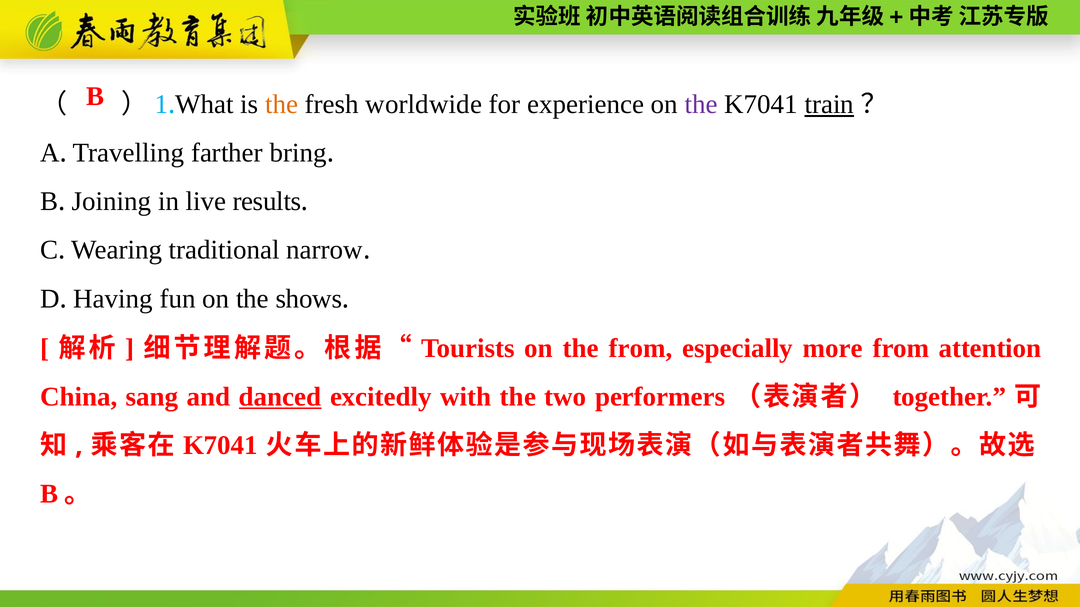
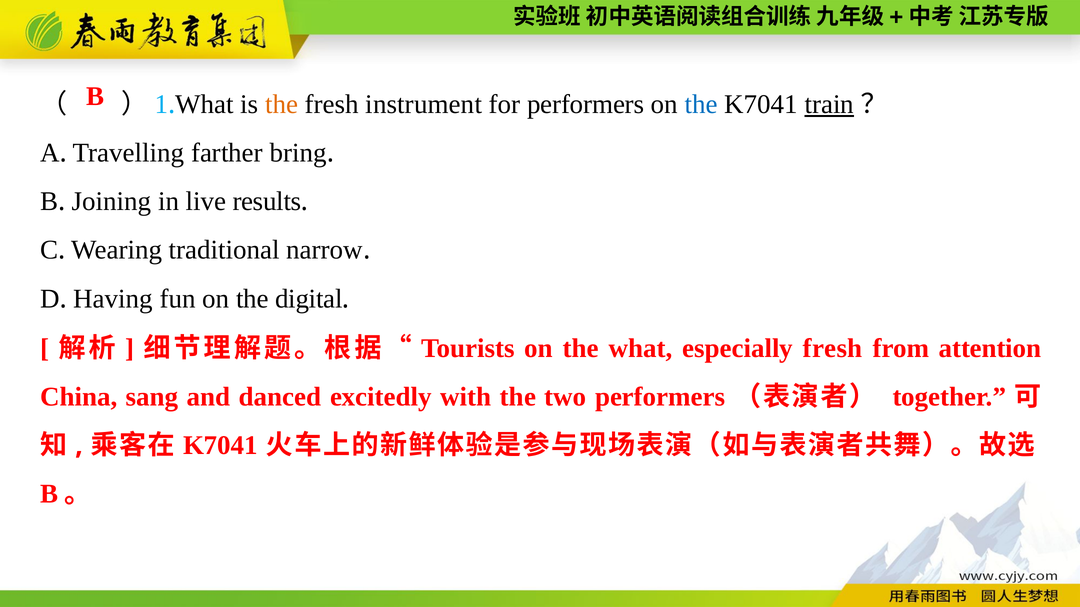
worldwide: worldwide -> instrument (424, 104)
for experience: experience -> performers (586, 104)
the colour: purple -> blue (701, 104)
shows: shows -> digital (309, 299)
the from: from -> what (640, 348)
especially more: more -> fresh (833, 348)
danced underline: present -> none (280, 397)
